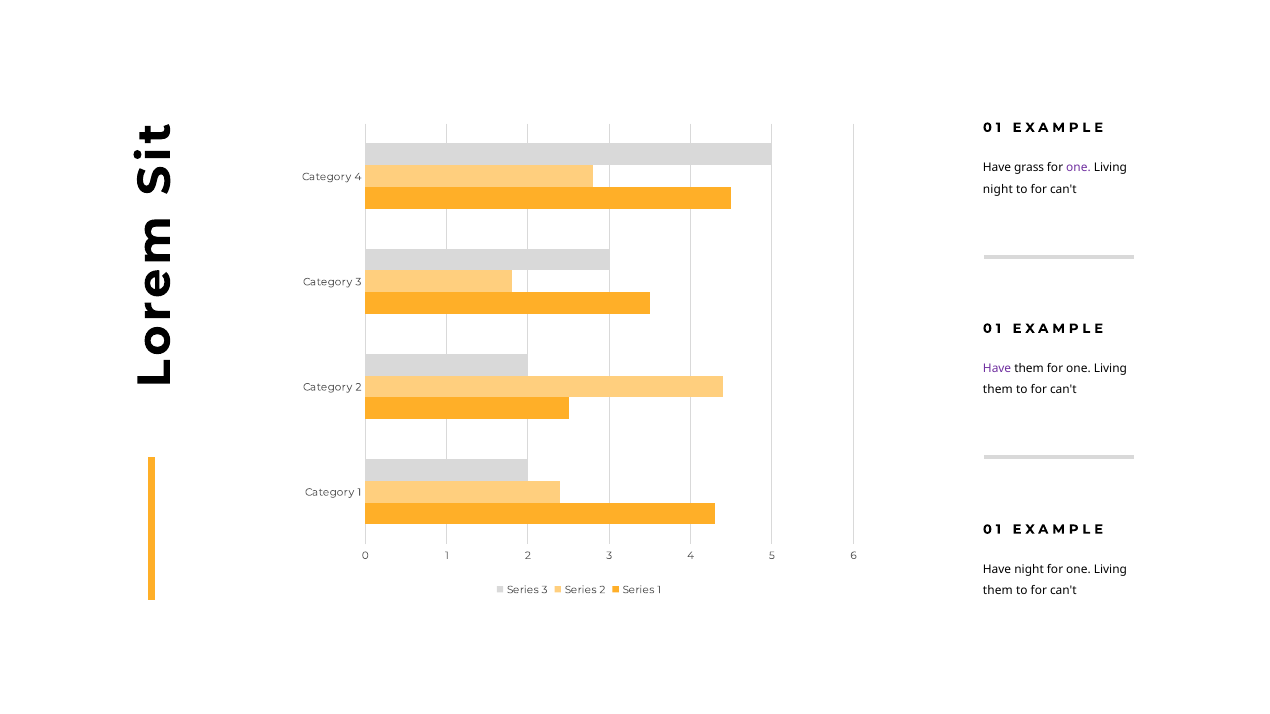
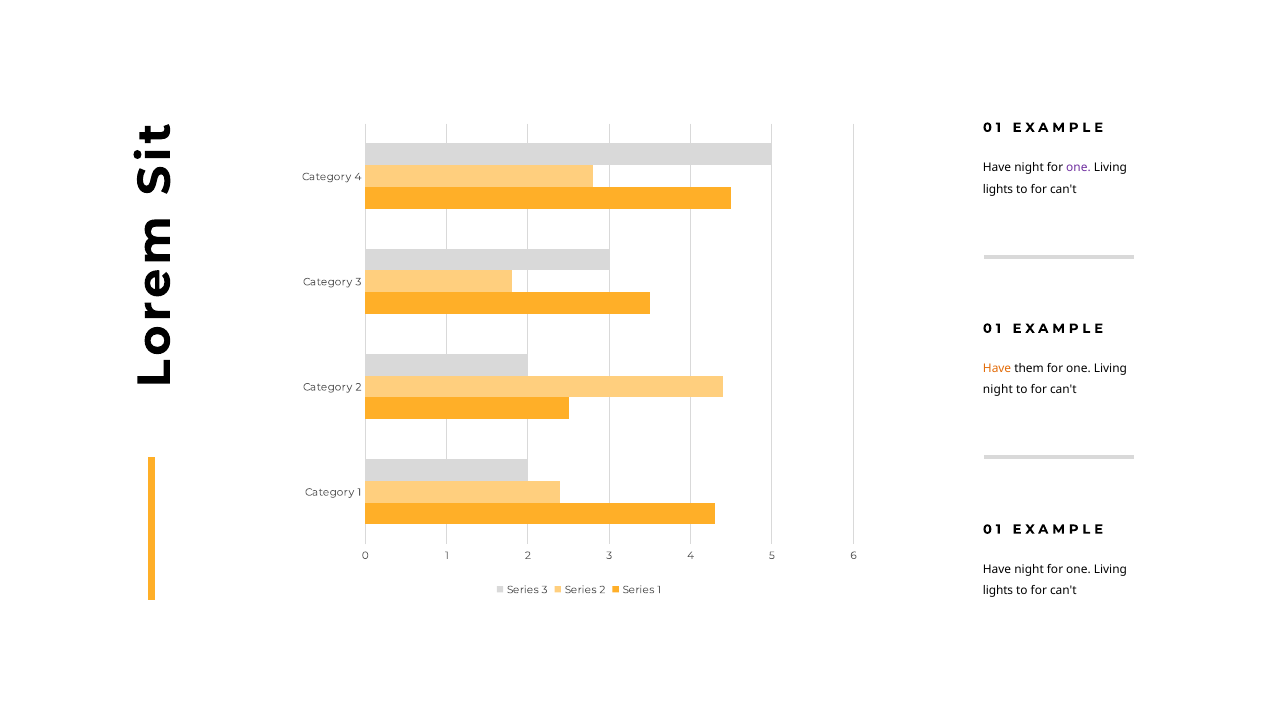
grass: grass -> night (1029, 168)
night: night -> lights (998, 189)
Have colour: purple -> orange (997, 369)
them: them -> night (998, 390)
them: them -> lights (998, 591)
